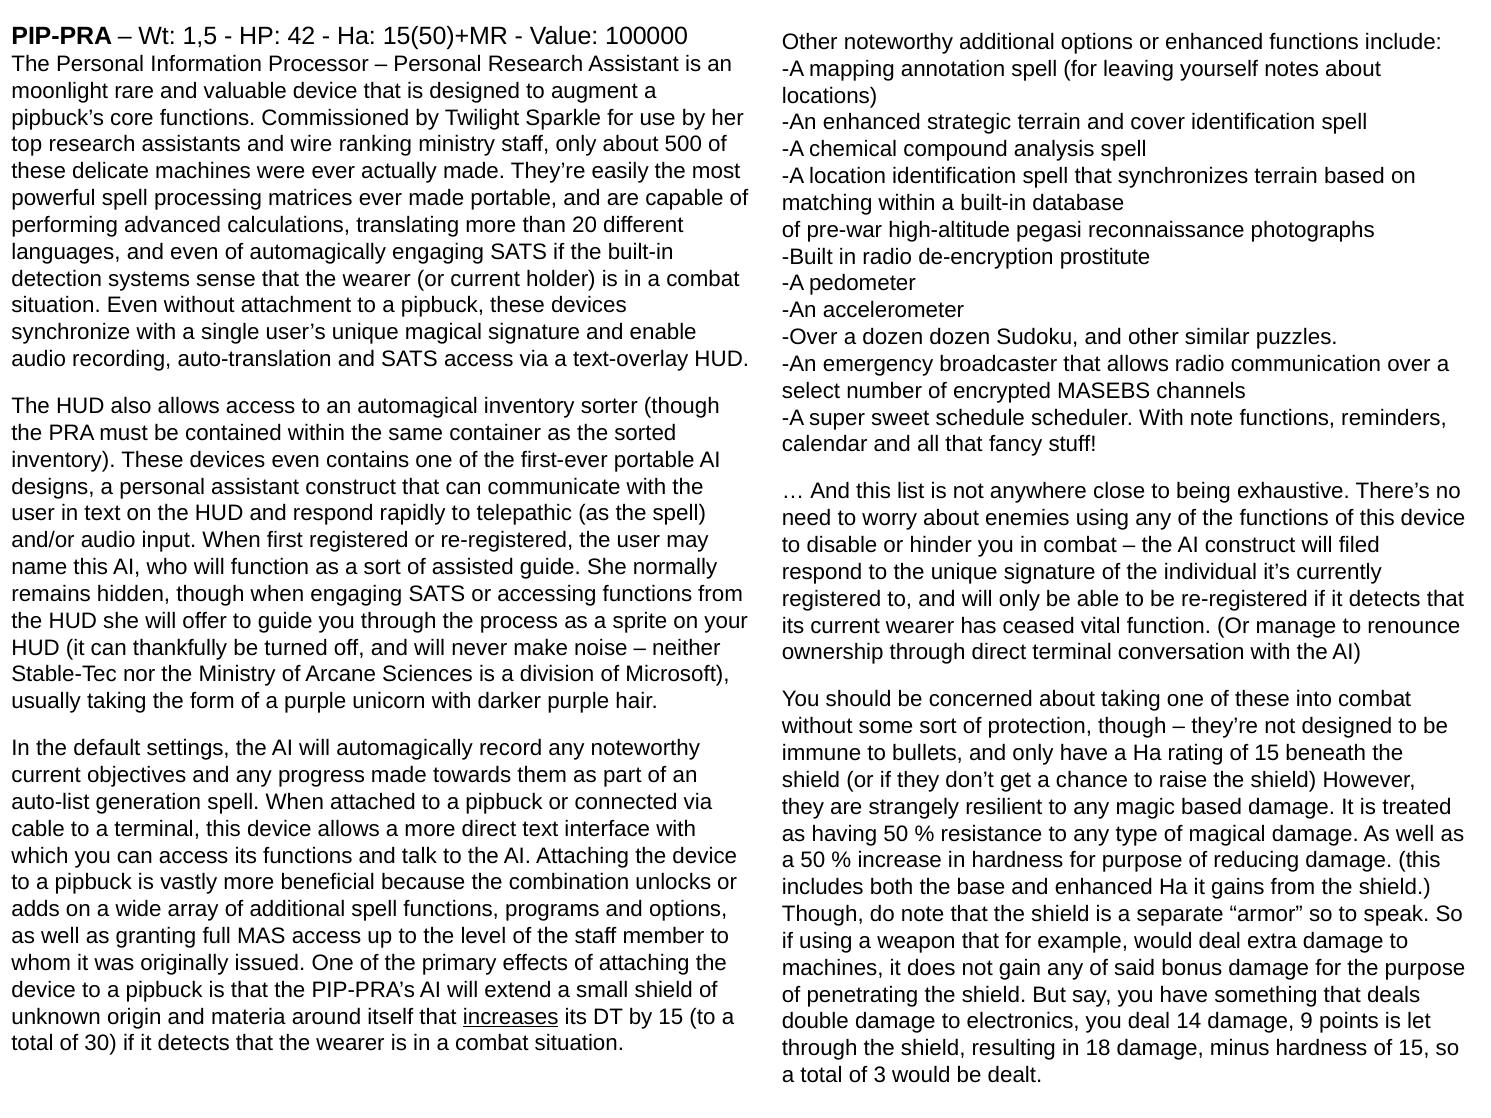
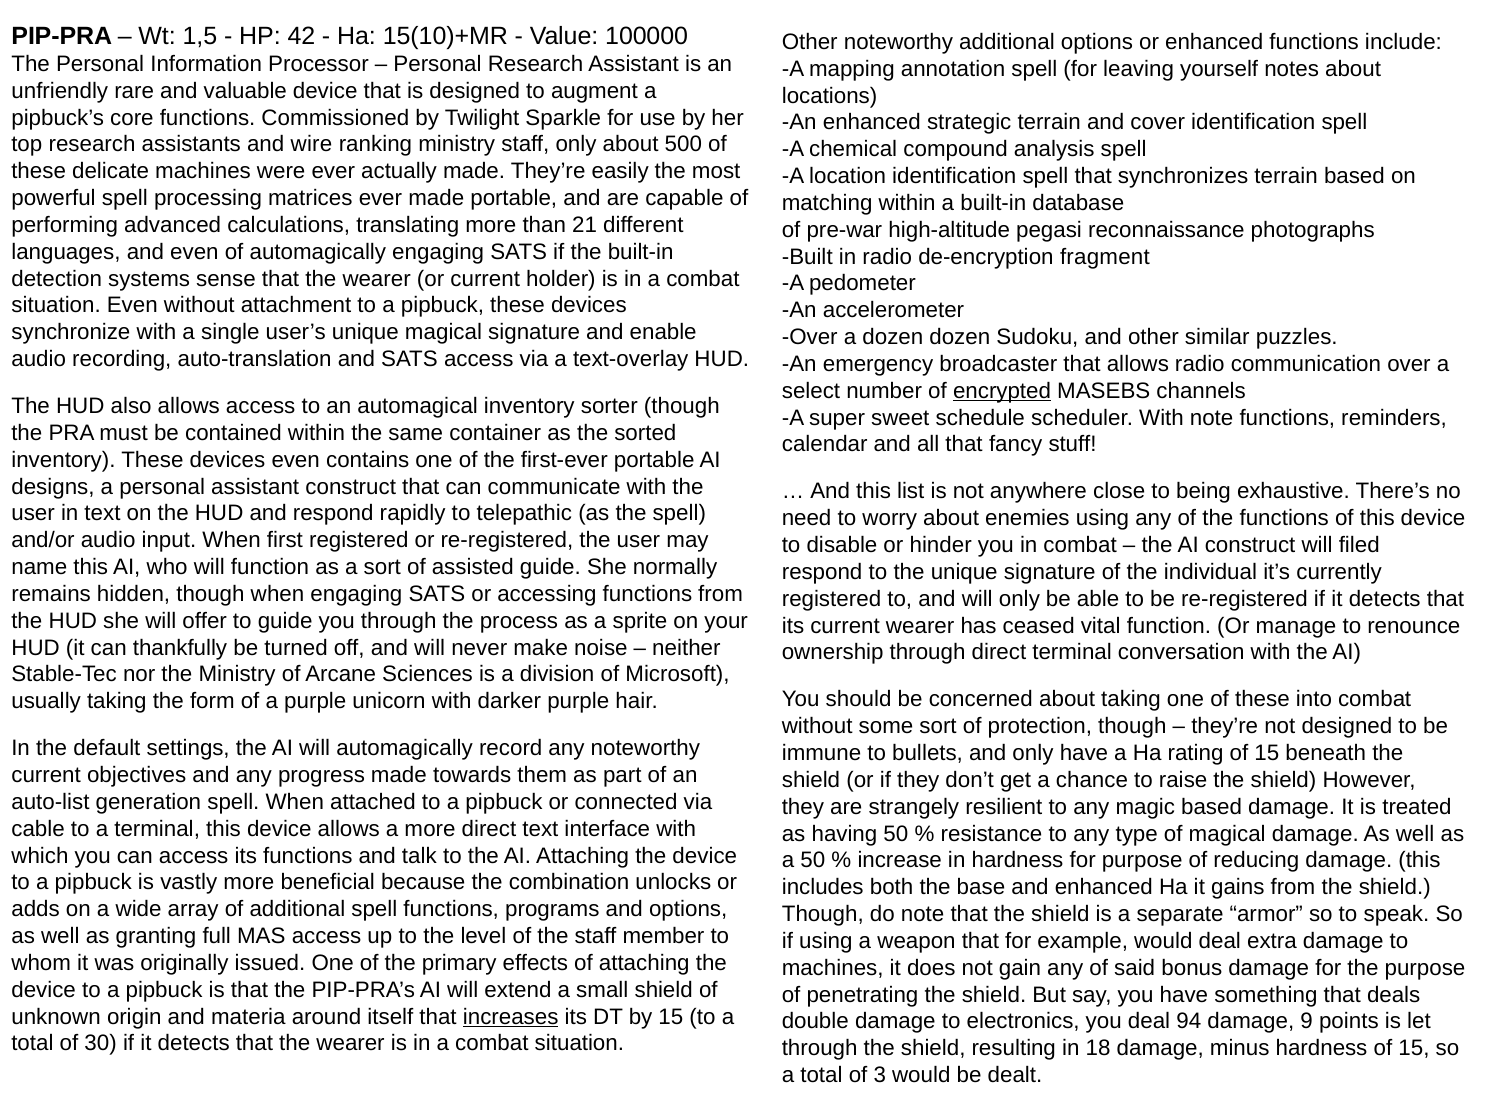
15(50)+MR: 15(50)+MR -> 15(10)+MR (445, 36)
moonlight: moonlight -> unfriendly (60, 91)
20: 20 -> 21 (585, 225)
prostitute: prostitute -> fragment (1105, 257)
encrypted underline: none -> present (1002, 391)
14: 14 -> 94 (1189, 1022)
